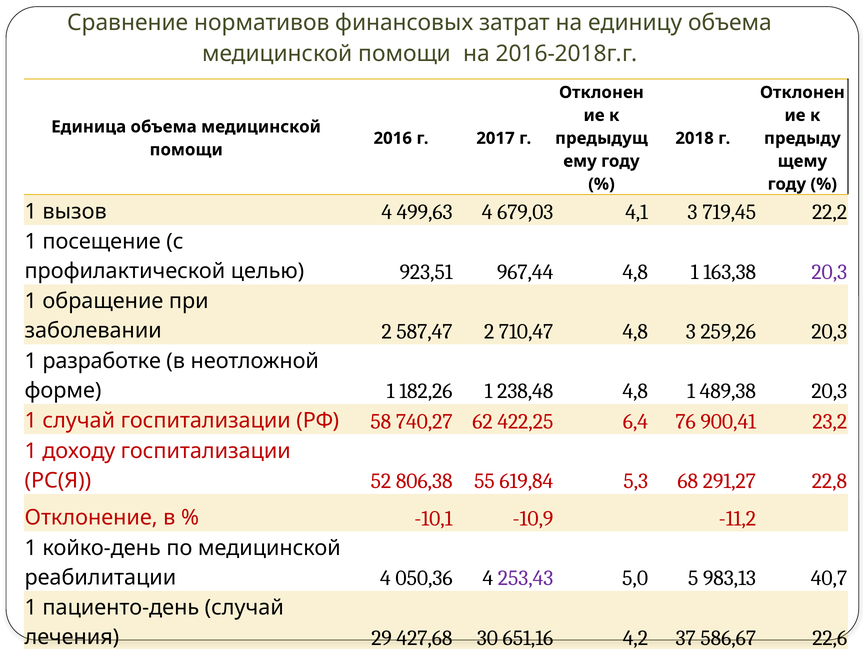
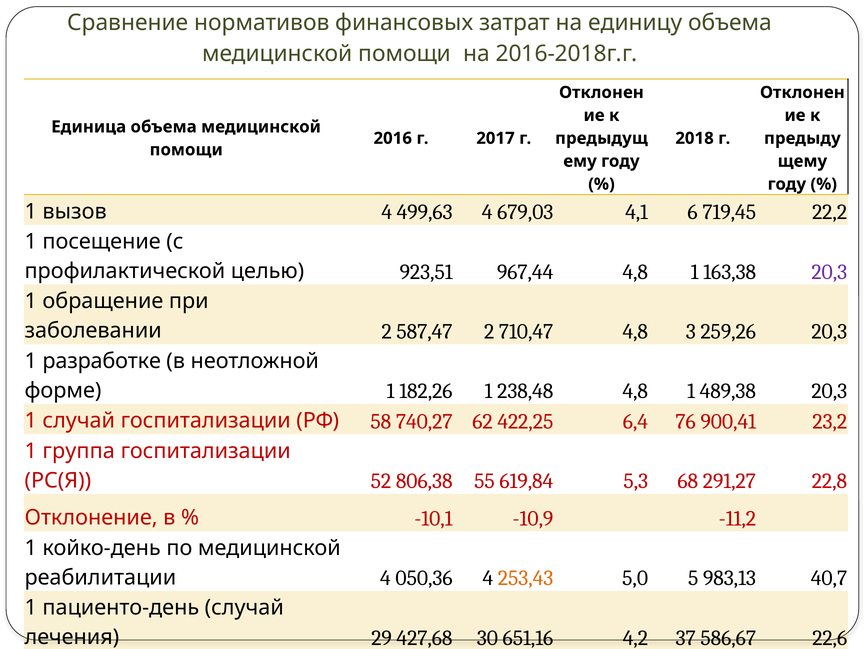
4,1 3: 3 -> 6 (693, 212)
доходу: доходу -> группа (79, 451)
253,43 colour: purple -> orange (526, 578)
